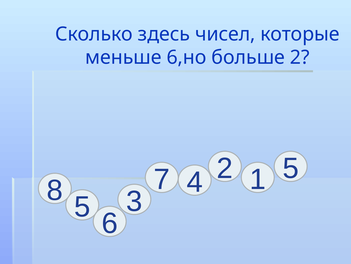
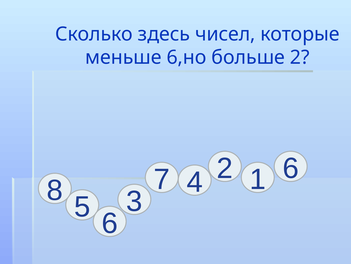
2 5: 5 -> 6 (291, 168)
